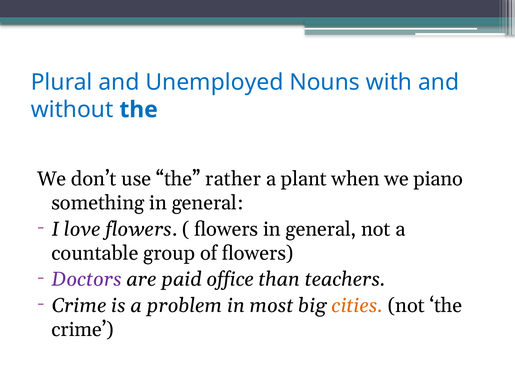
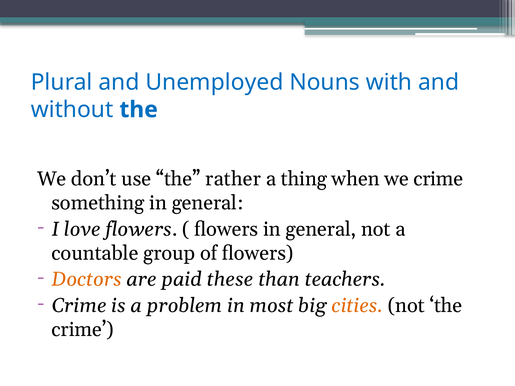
plant: plant -> thing (304, 179)
we piano: piano -> crime (438, 179)
Doctors colour: purple -> orange (87, 280)
office: office -> these (230, 280)
